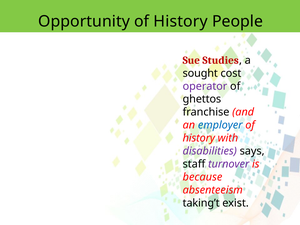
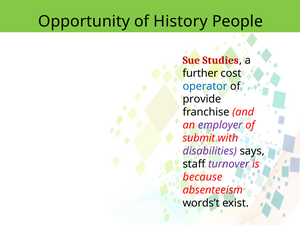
sought: sought -> further (200, 73)
operator colour: purple -> blue (205, 86)
ghettos: ghettos -> provide (202, 99)
employer colour: blue -> purple (220, 125)
history: history -> submit (199, 138)
taking’t: taking’t -> words’t (201, 203)
